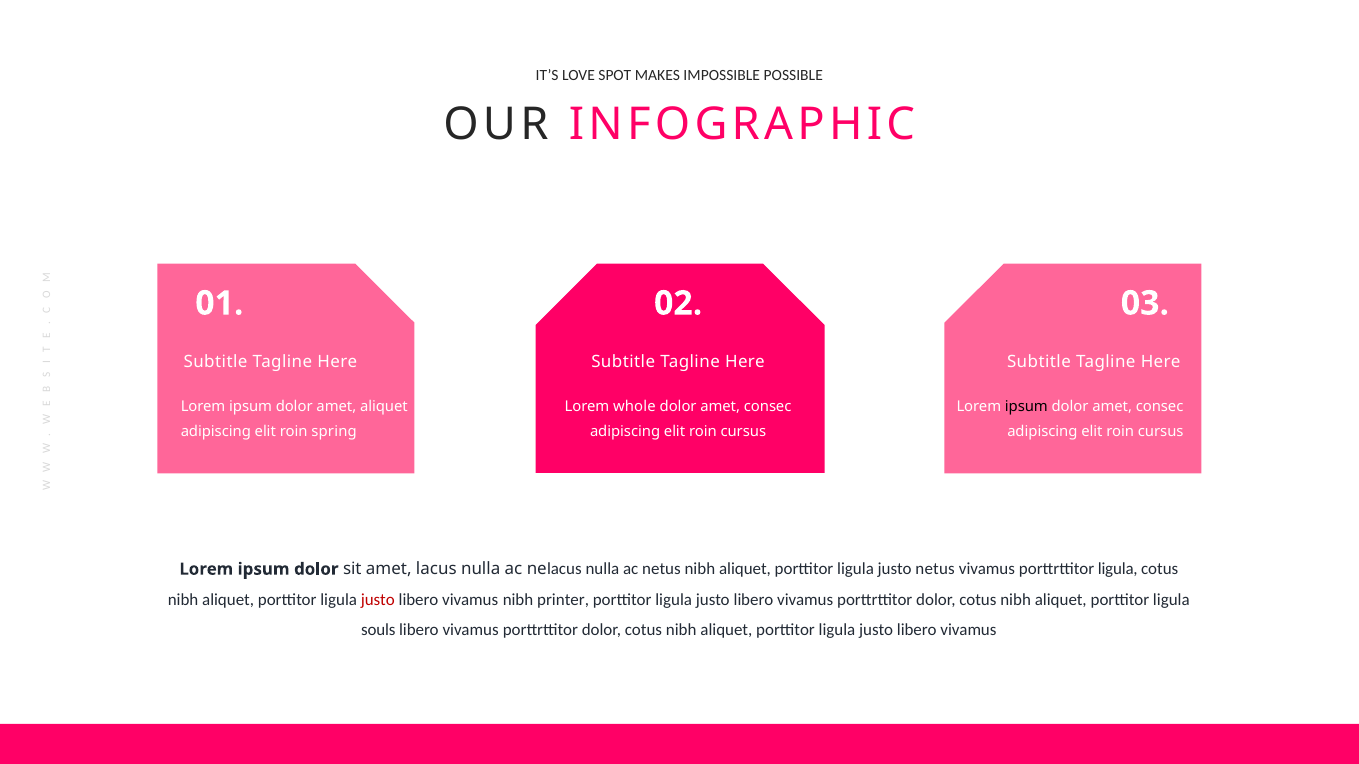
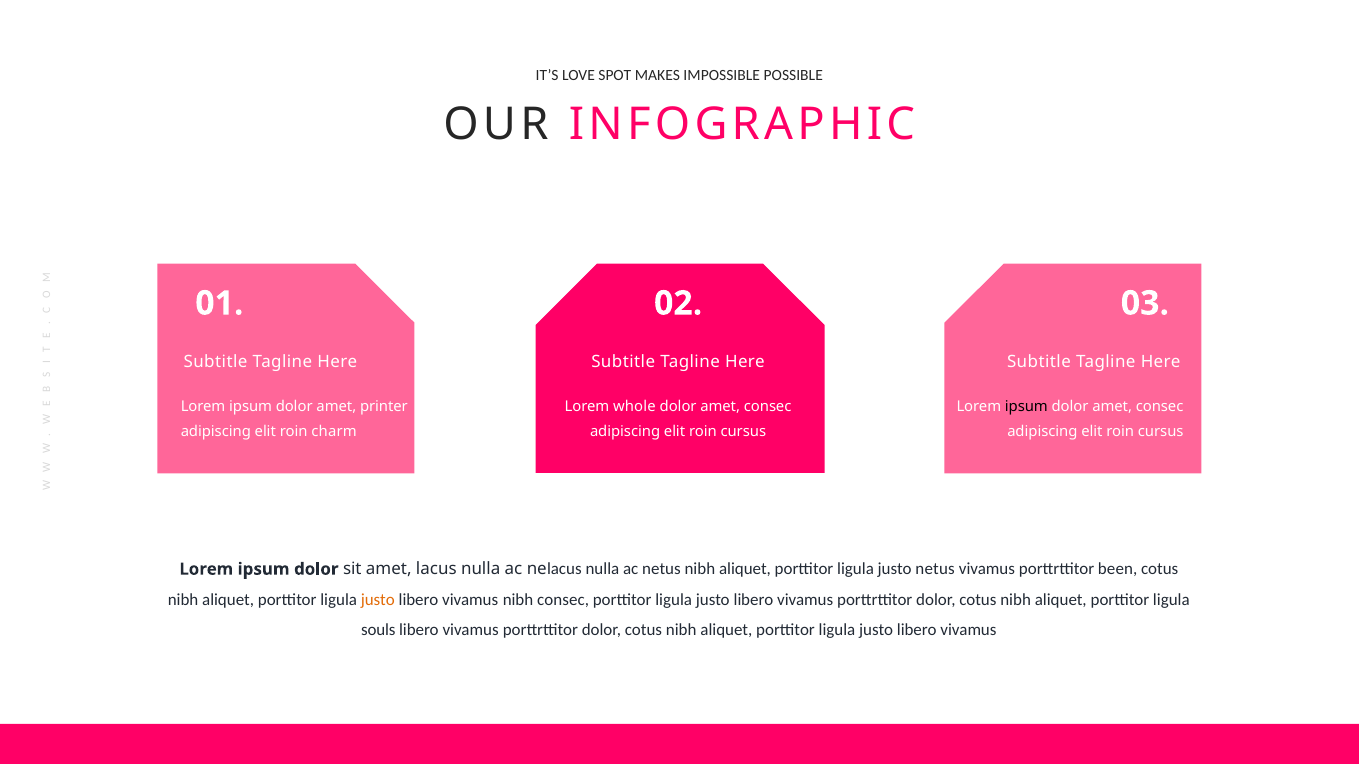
amet aliquet: aliquet -> printer (384, 407)
spring: spring -> charm (334, 432)
porttrttitor ligula: ligula -> been (1118, 569)
justo colour: red -> orange (378, 600)
nibh printer: printer -> consec (563, 600)
